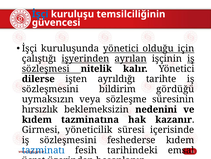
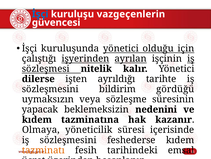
temsilciliğinin: temsilciliğinin -> vazgeçenlerin (131, 14)
hırsızlık: hırsızlık -> yapacak (40, 109)
Girmesi: Girmesi -> Olmaya (41, 129)
tazminatı colour: blue -> orange (43, 150)
